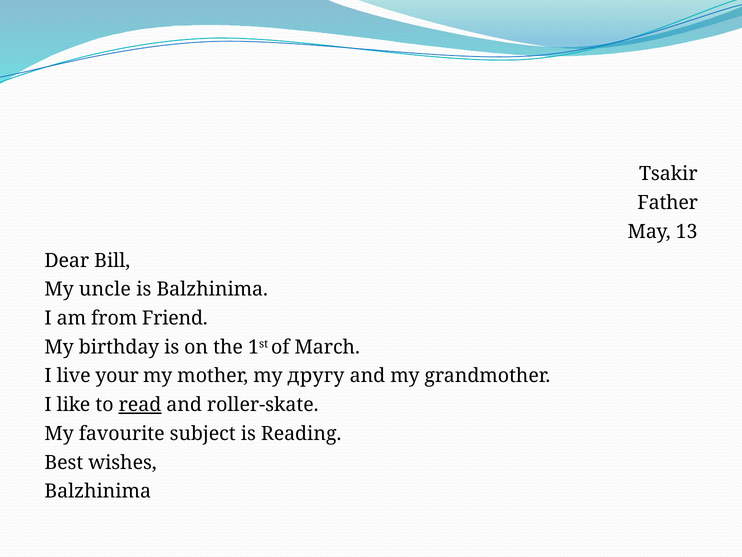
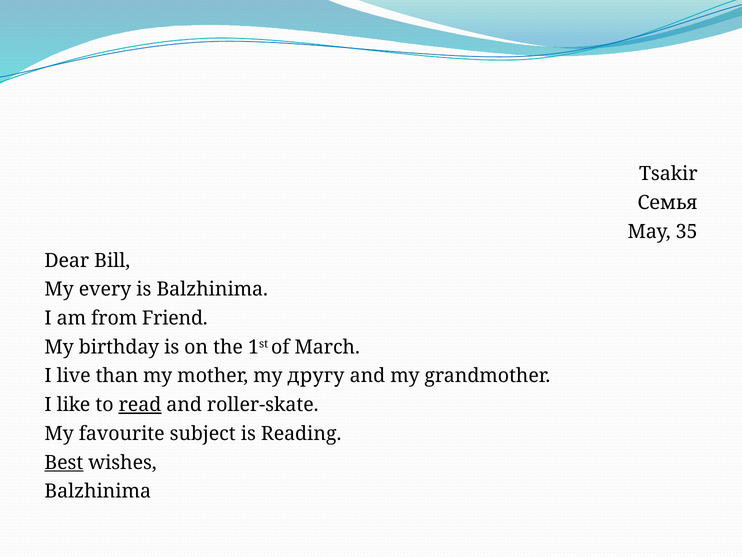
Father: Father -> Семья (668, 203)
13: 13 -> 35 (687, 231)
uncle: uncle -> every (105, 289)
your: your -> than (117, 376)
Best underline: none -> present (64, 462)
